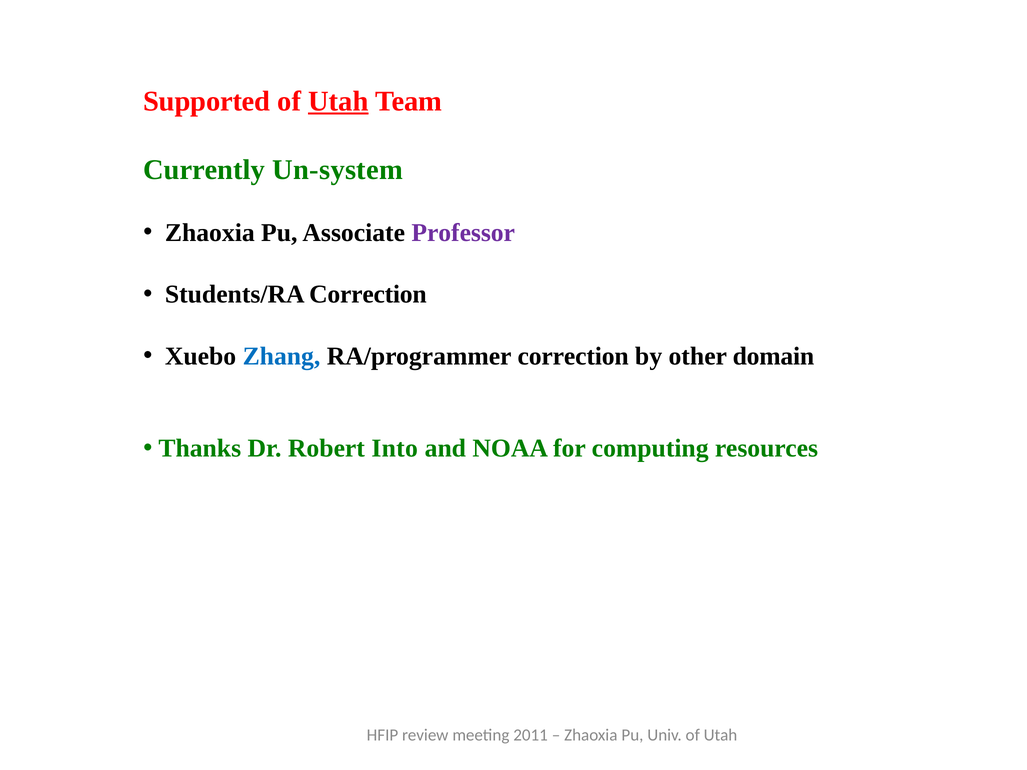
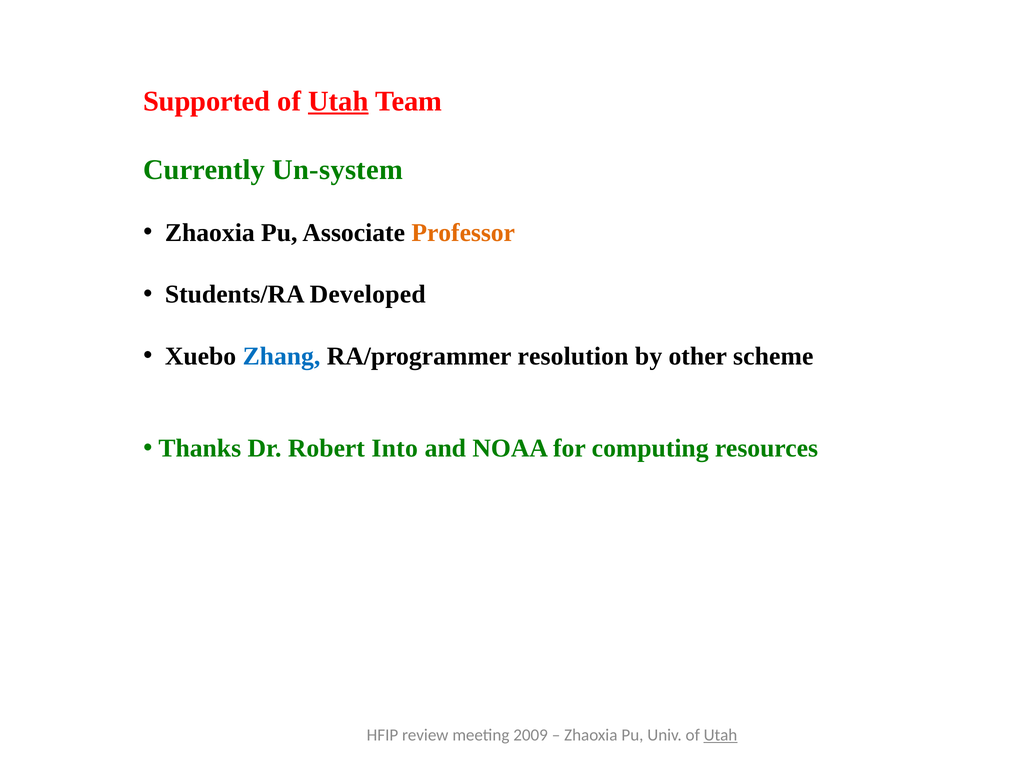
Professor colour: purple -> orange (463, 233)
Students/RA Correction: Correction -> Developed (368, 295)
RA/programmer correction: correction -> resolution (573, 356)
domain: domain -> scheme (773, 356)
2011: 2011 -> 2009 (531, 736)
Utah underline: none -> present (721, 736)
